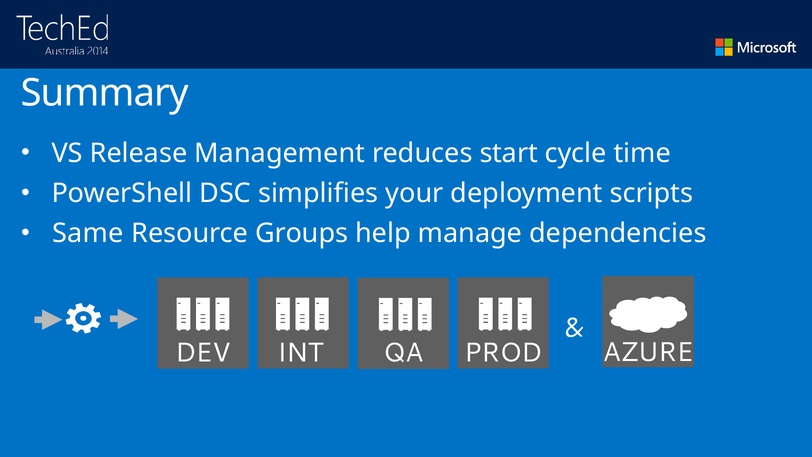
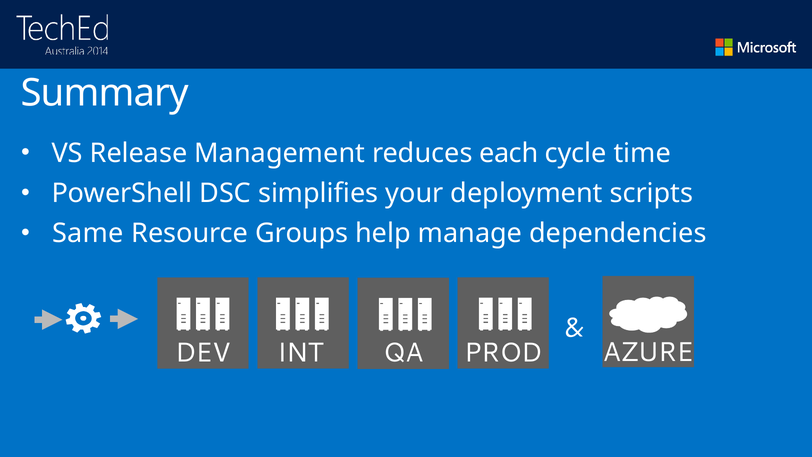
start: start -> each (509, 153)
